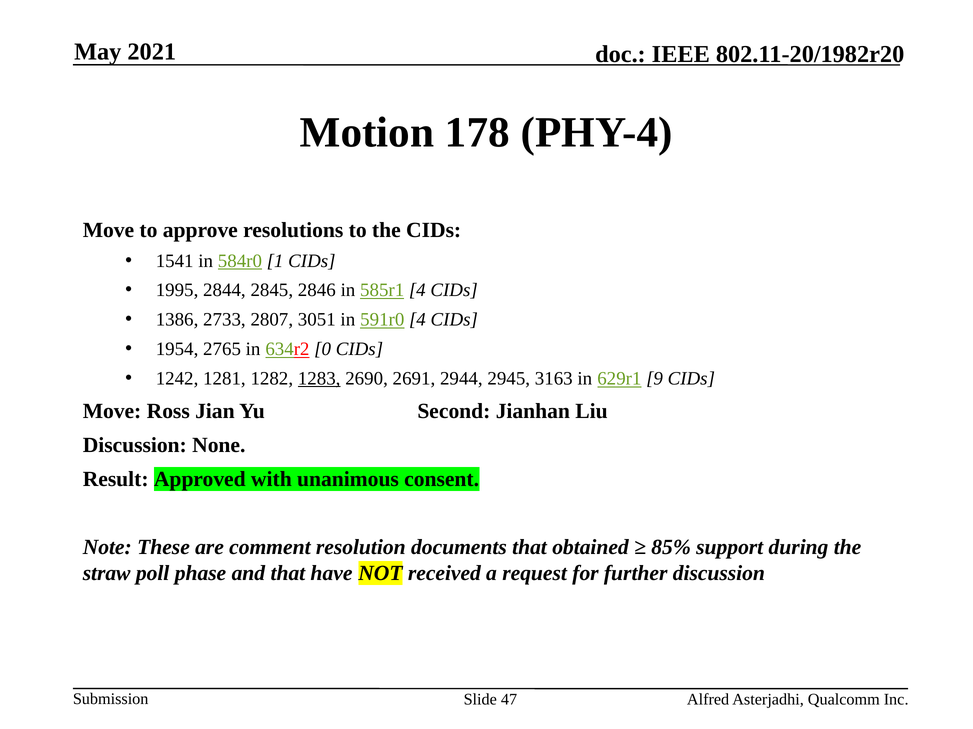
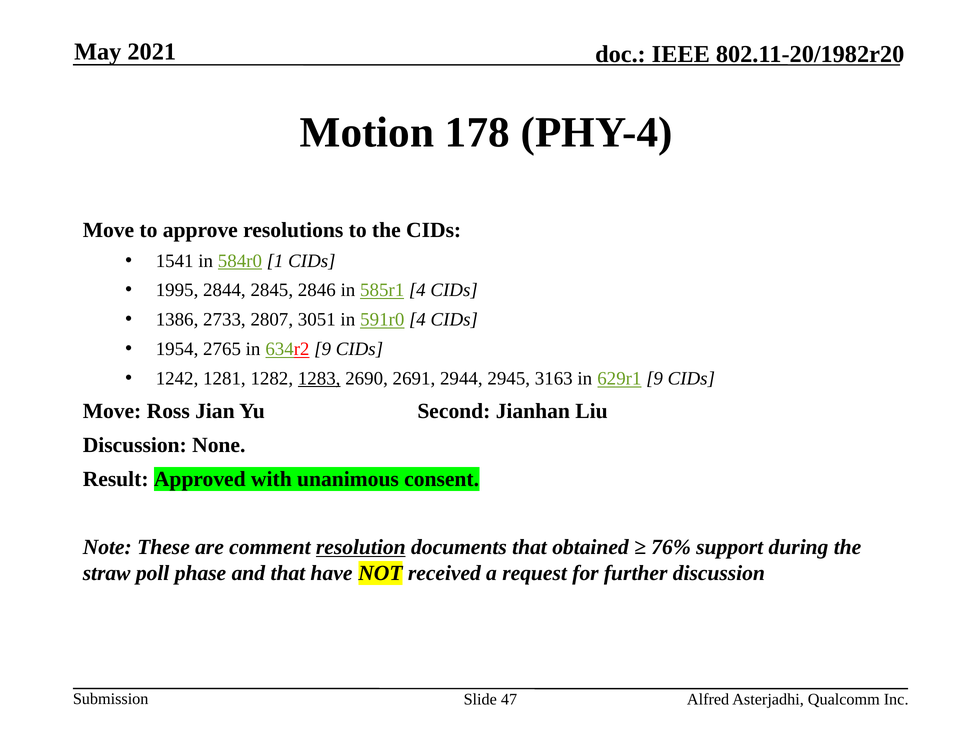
634r2 0: 0 -> 9 (323, 349)
resolution underline: none -> present (361, 548)
85%: 85% -> 76% (671, 548)
